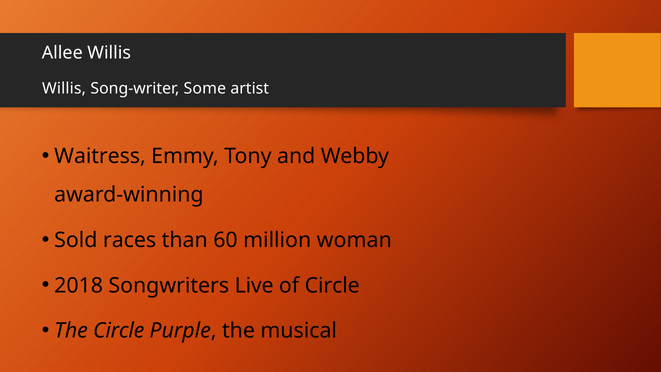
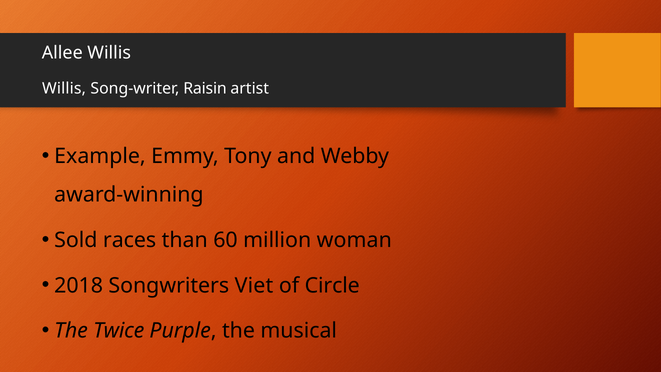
Some: Some -> Raisin (205, 88)
Waitress: Waitress -> Example (100, 156)
Live: Live -> Viet (254, 285)
The Circle: Circle -> Twice (119, 331)
